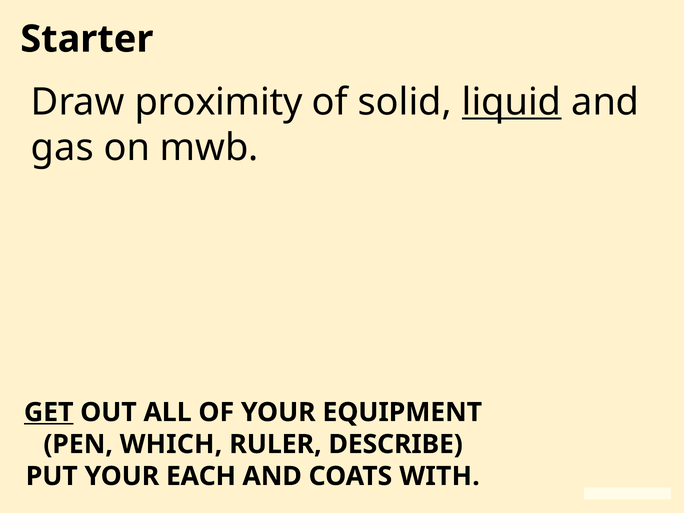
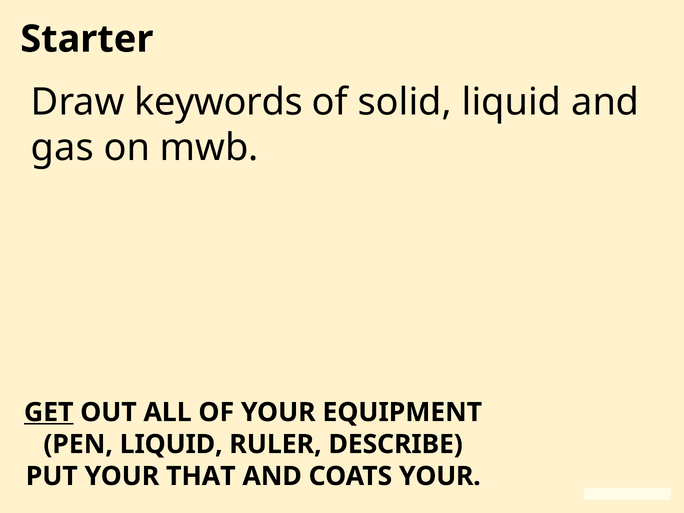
proximity: proximity -> keywords (219, 102)
liquid underline: present -> none (512, 102)
PEN WHICH: WHICH -> LIQUID (171, 444)
EACH: EACH -> THAT (201, 476)
COATS WITH: WITH -> YOUR (440, 476)
